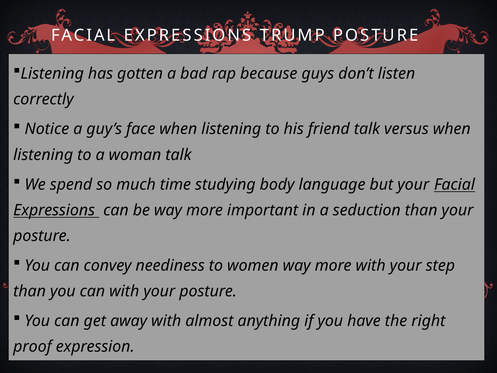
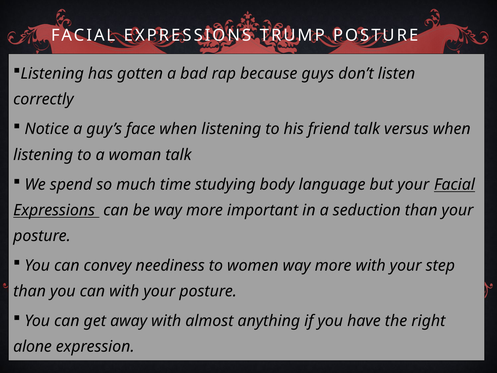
proof: proof -> alone (33, 346)
